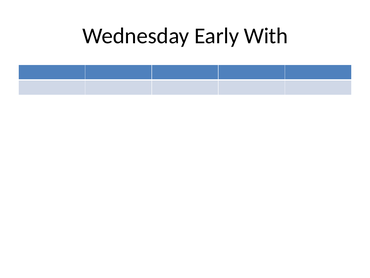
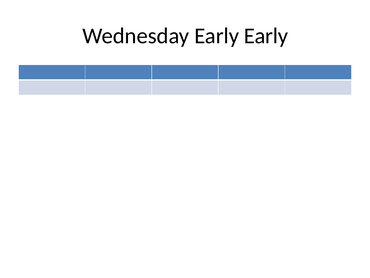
Early With: With -> Early (266, 36)
